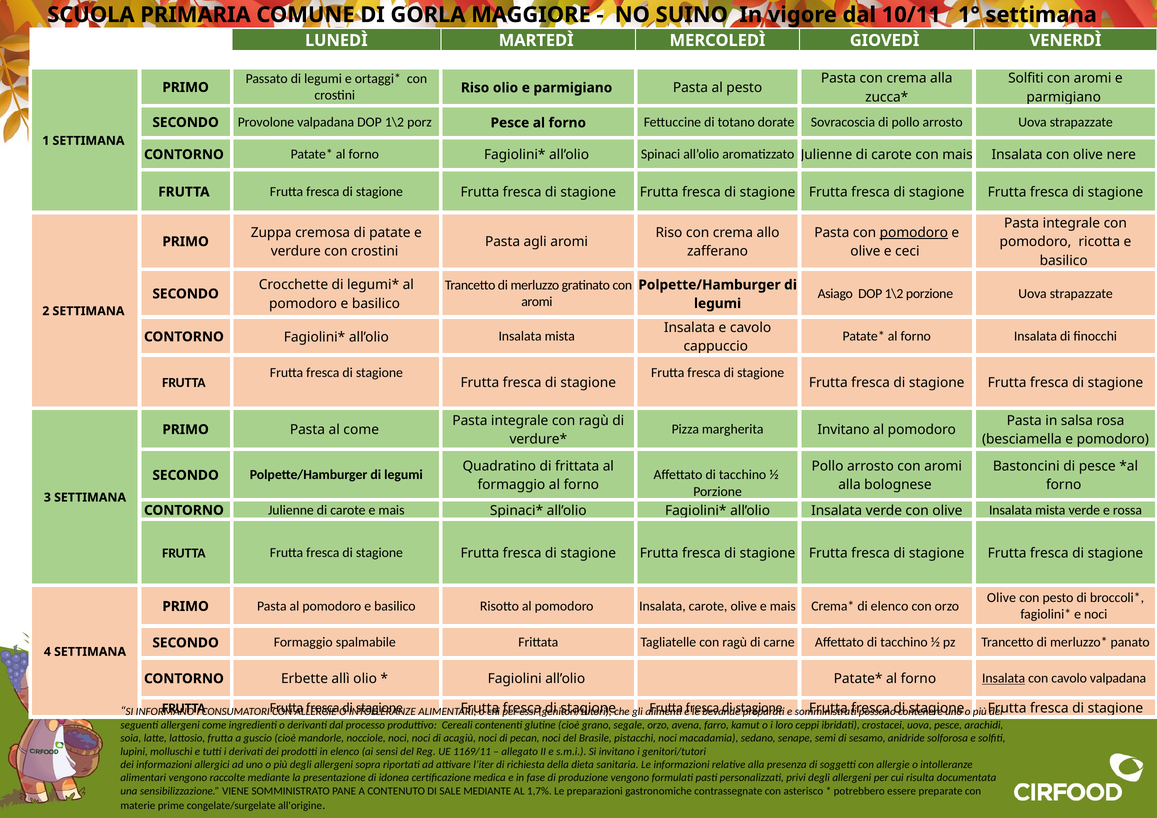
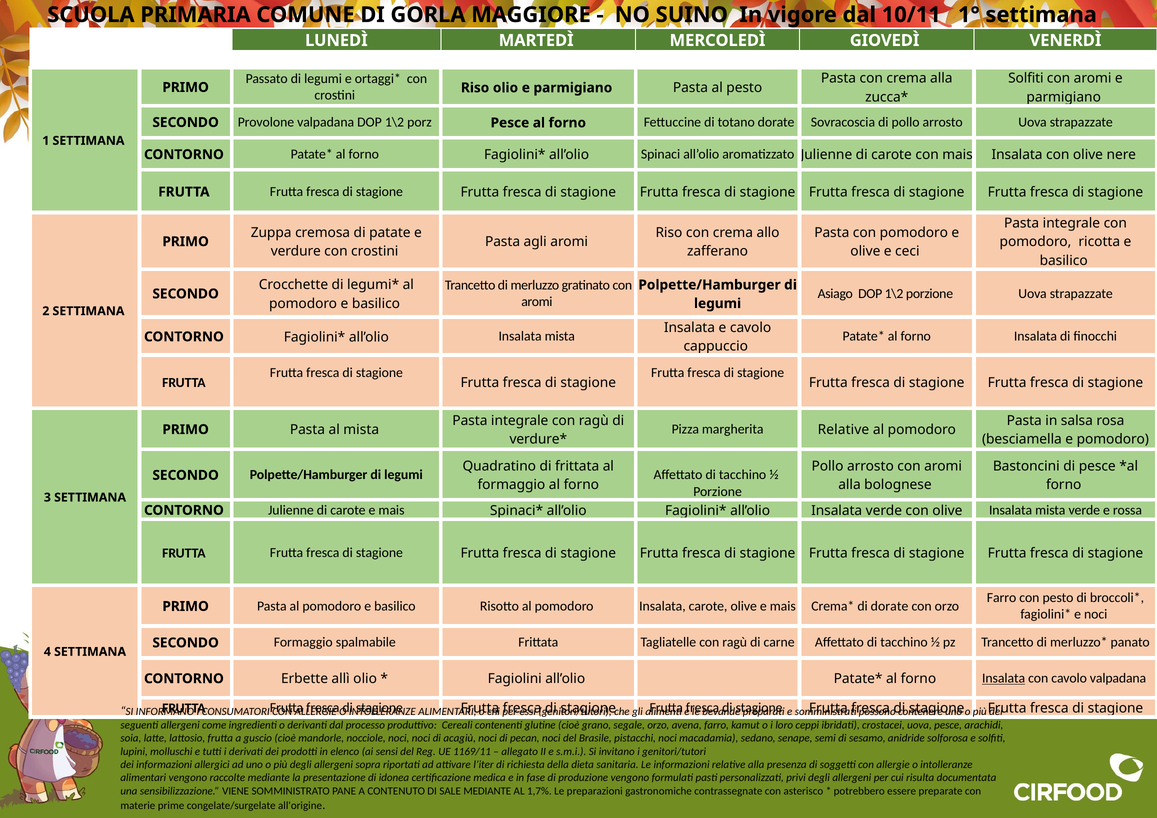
pomodoro underline: present -> none (914, 233)
margherita Invitano: Invitano -> Relative (843, 430)
al come: come -> mista (361, 430)
Olive: Olive -> Farro (1002, 598)
di elenco: elenco -> dorate (890, 606)
